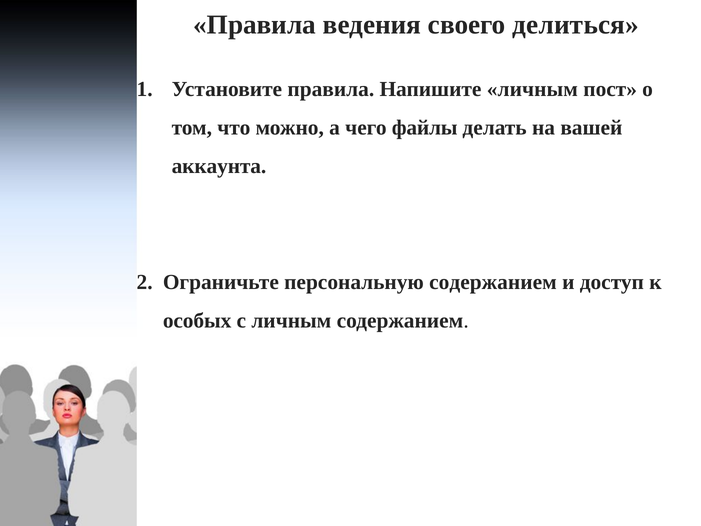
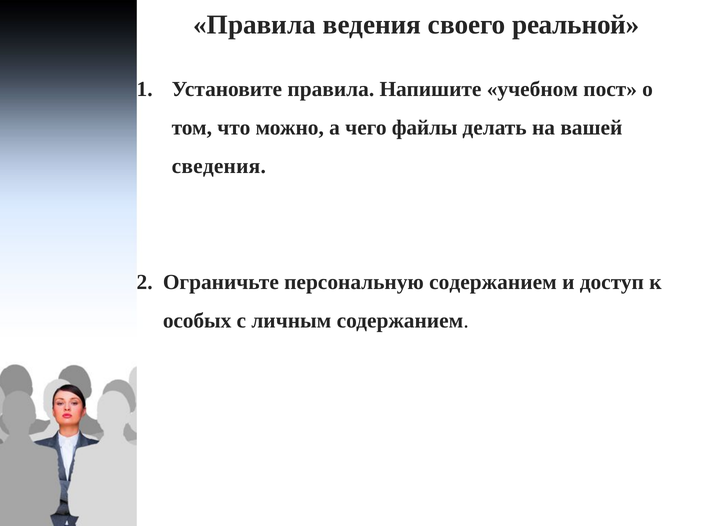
делиться: делиться -> реальной (576, 25)
Напишите личным: личным -> учебном (532, 89)
аккаунта: аккаунта -> сведения (219, 166)
